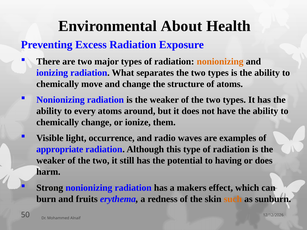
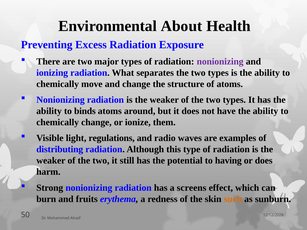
nonionizing colour: orange -> purple (220, 62)
every: every -> binds (85, 111)
occurrence: occurrence -> regulations (112, 138)
appropriate: appropriate -> distributing (60, 150)
makers: makers -> screens (192, 188)
